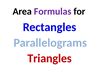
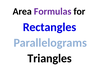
Triangles colour: red -> black (50, 58)
